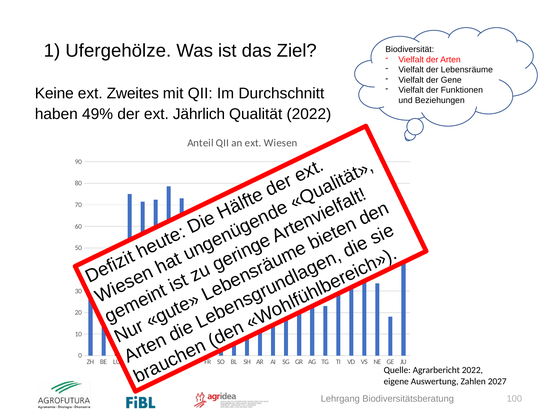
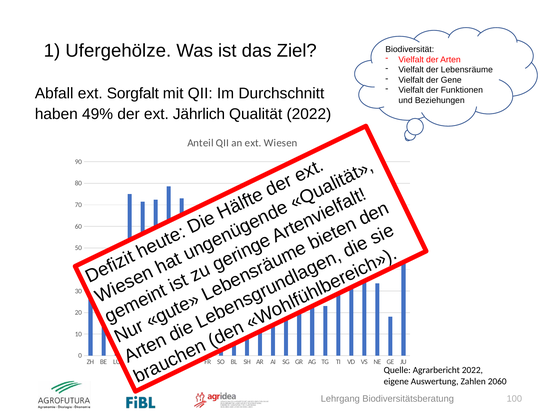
Keine: Keine -> Abfall (54, 94)
Zweites: Zweites -> Sorgfalt (133, 94)
2027: 2027 -> 2060 (497, 381)
